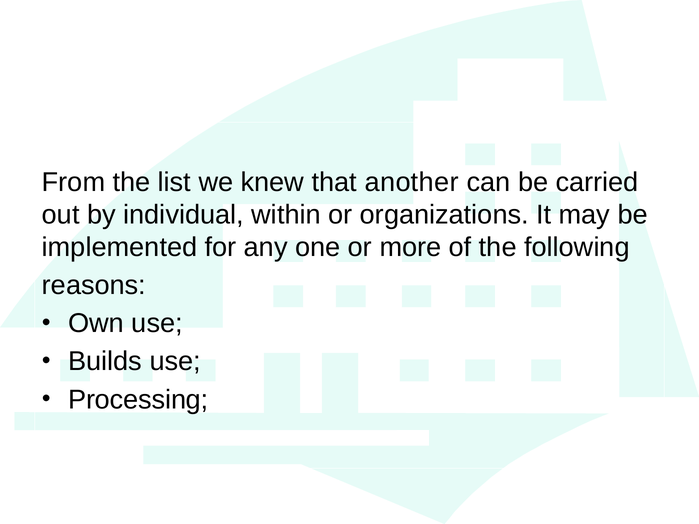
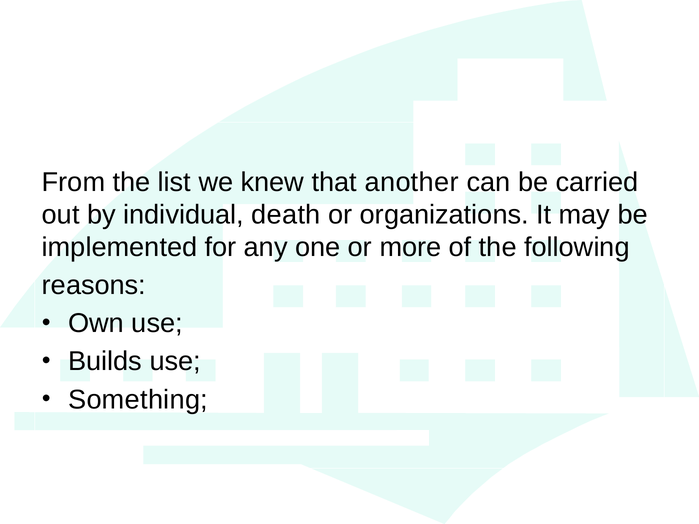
within: within -> death (286, 215)
Processing: Processing -> Something (138, 400)
